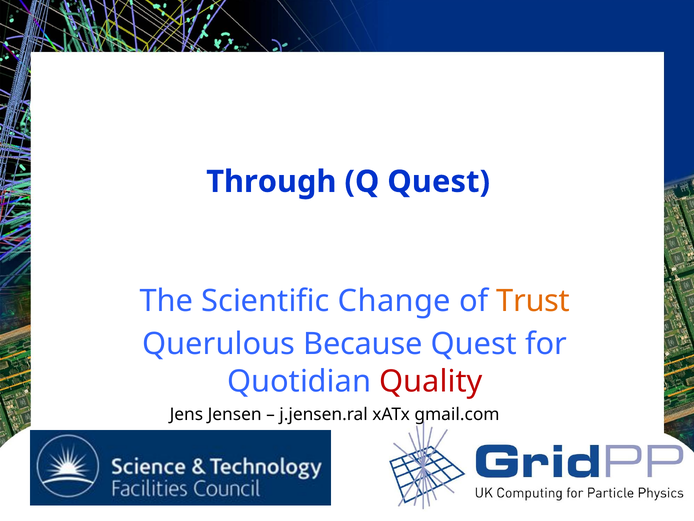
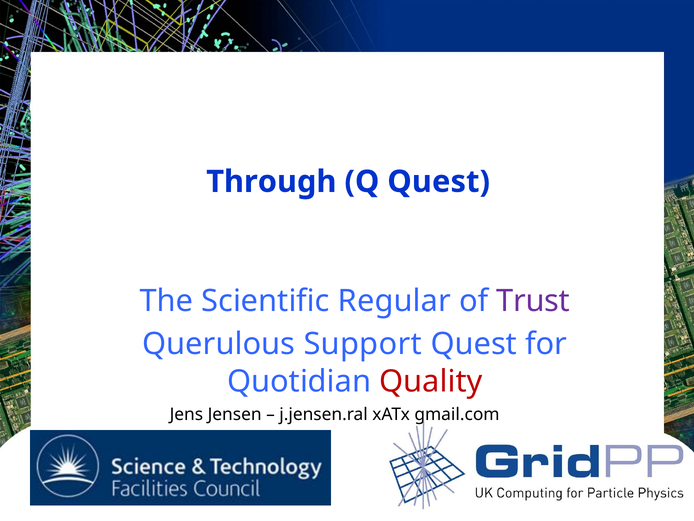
Change: Change -> Regular (394, 301)
Trust colour: orange -> purple (533, 301)
Because: Because -> Support (363, 344)
